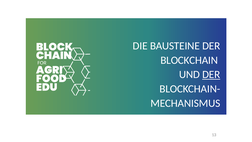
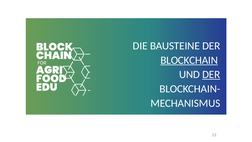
BLOCKCHAIN underline: none -> present (189, 60)
